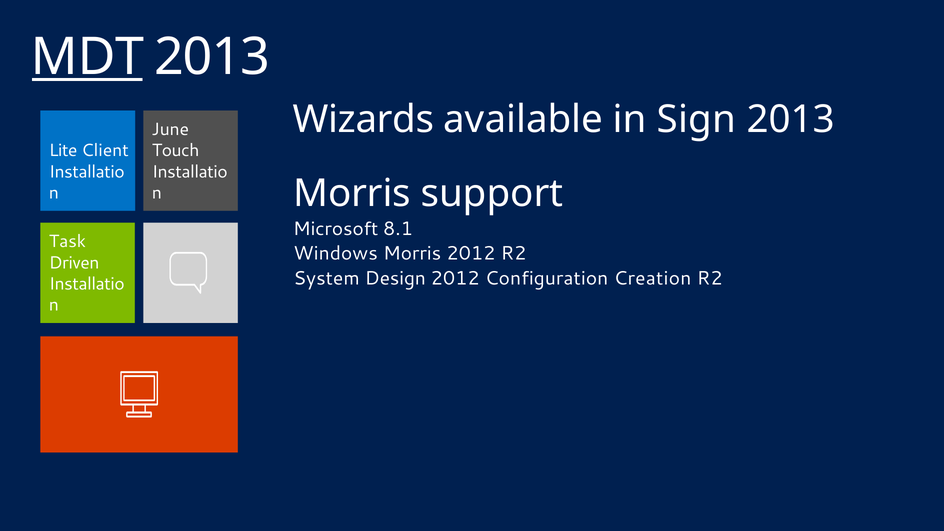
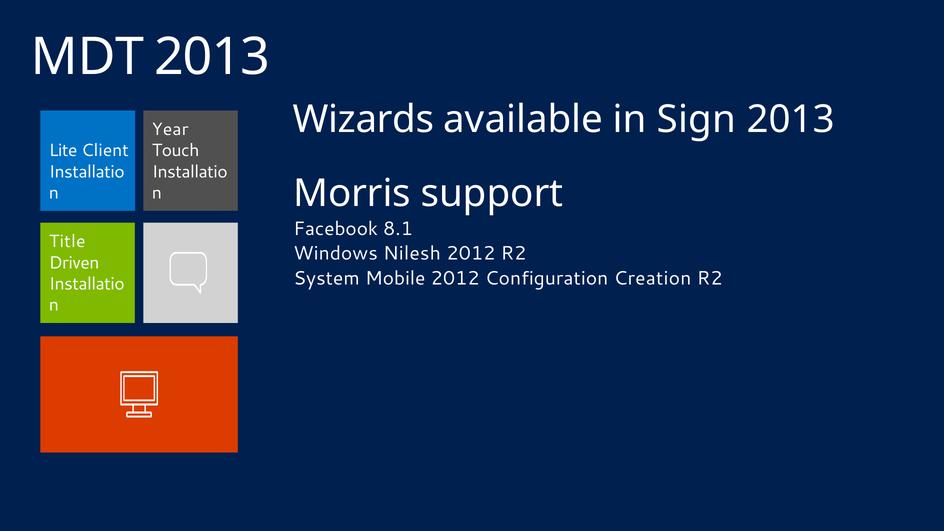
MDT underline: present -> none (87, 57)
June: June -> Year (170, 129)
Microsoft: Microsoft -> Facebook (336, 229)
Task: Task -> Title (67, 241)
Windows Morris: Morris -> Nilesh (412, 254)
Design: Design -> Mobile (395, 278)
